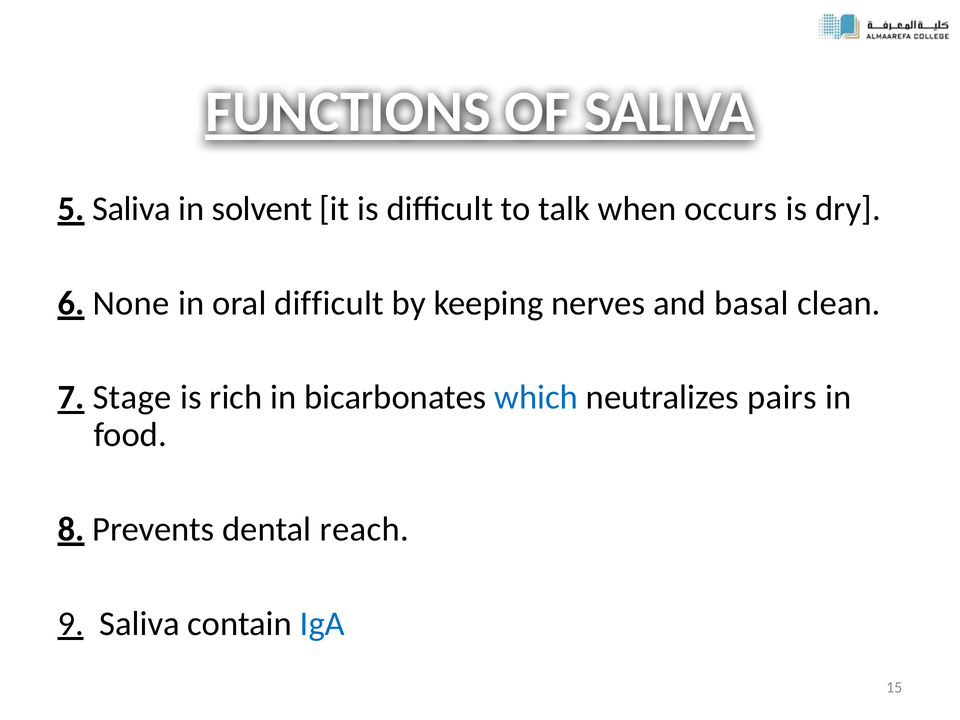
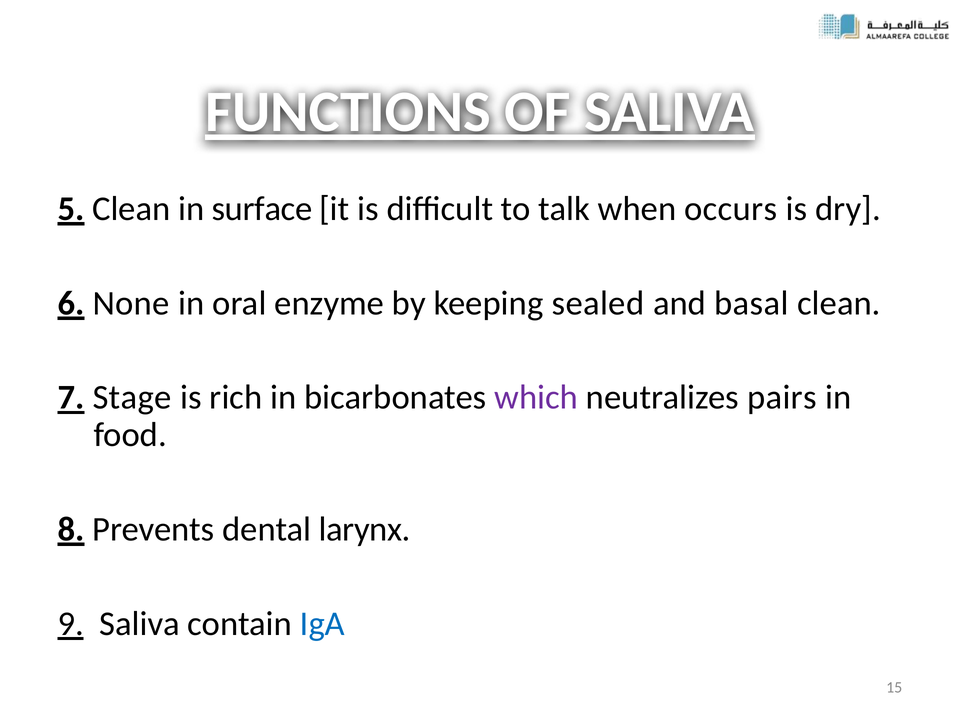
5 Saliva: Saliva -> Clean (131, 209)
solvent: solvent -> surface (262, 209)
oral difficult: difficult -> enzyme (329, 303)
nerves: nerves -> sealed (598, 303)
which colour: blue -> purple (536, 398)
reach: reach -> larynx (365, 529)
